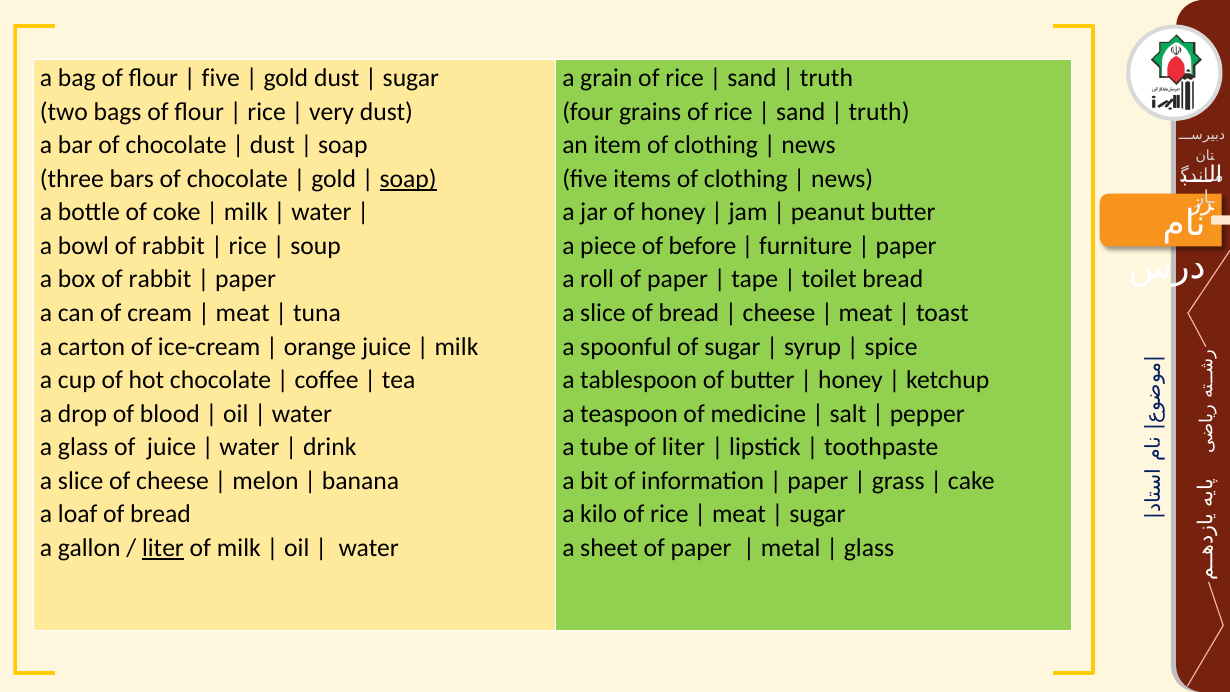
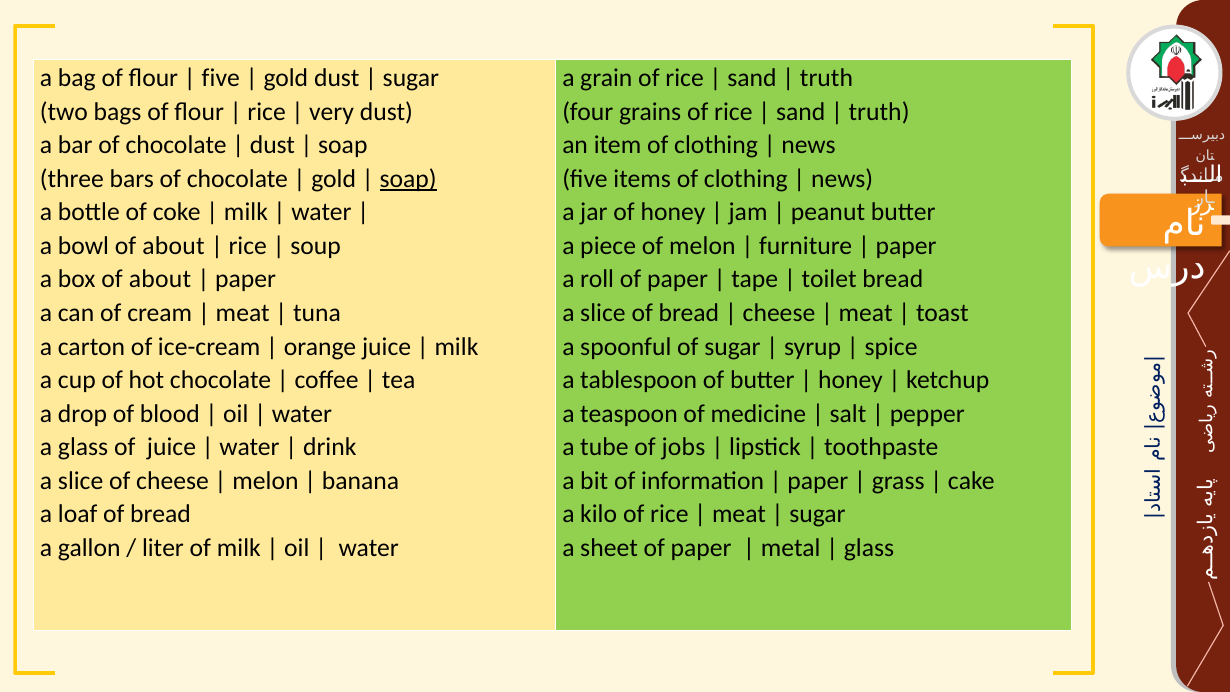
bowl of rabbit: rabbit -> about (173, 246)
of before: before -> melon (702, 246)
box of rabbit: rabbit -> about (160, 279)
of liter: liter -> jobs (683, 447)
liter underline: present -> none (163, 548)
